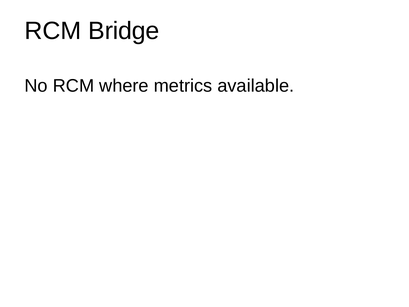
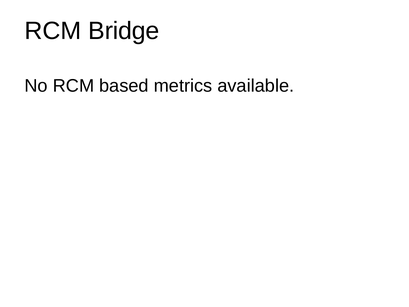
where: where -> based (124, 86)
